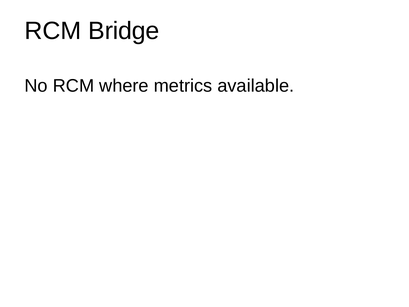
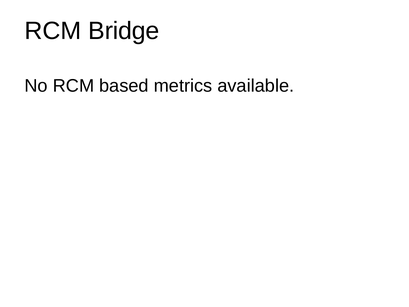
where: where -> based (124, 86)
